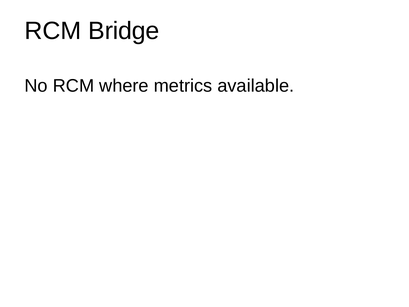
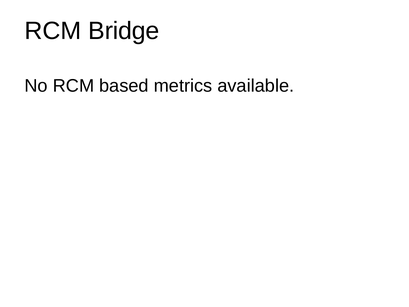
where: where -> based (124, 86)
